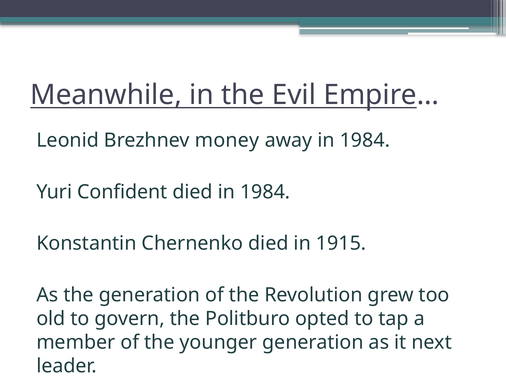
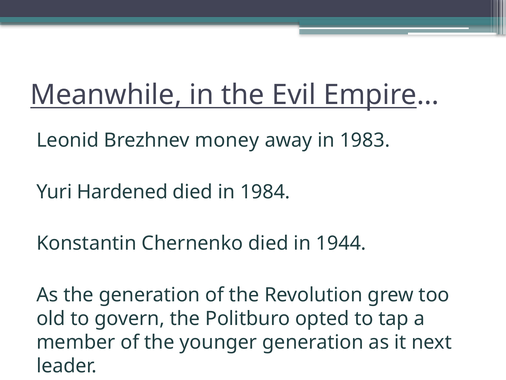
away in 1984: 1984 -> 1983 (365, 140)
Confident: Confident -> Hardened (122, 192)
1915: 1915 -> 1944 (341, 243)
